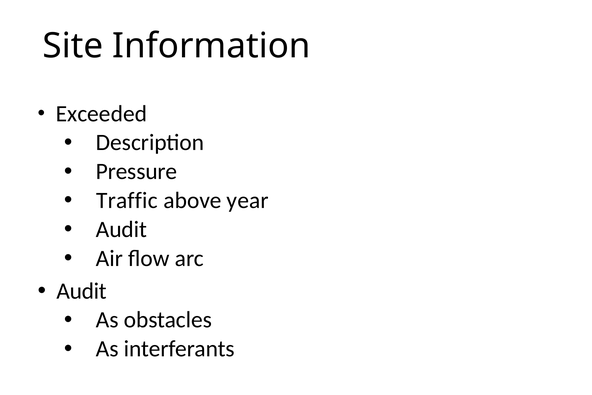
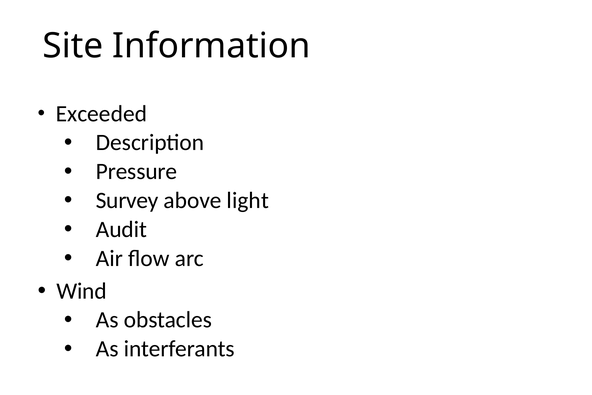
Traffic: Traffic -> Survey (127, 200)
year: year -> light (248, 200)
Audit: Audit -> Wind (82, 291)
